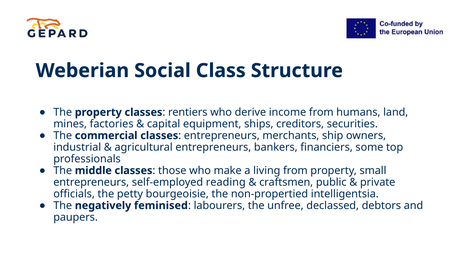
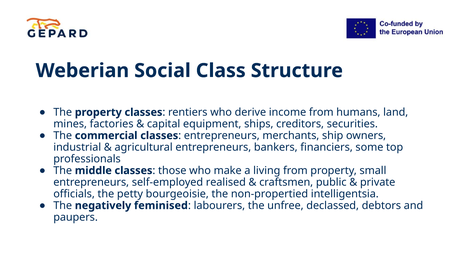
reading: reading -> realised (226, 182)
